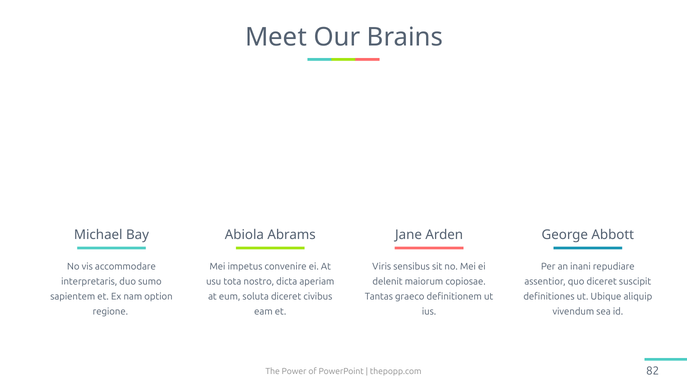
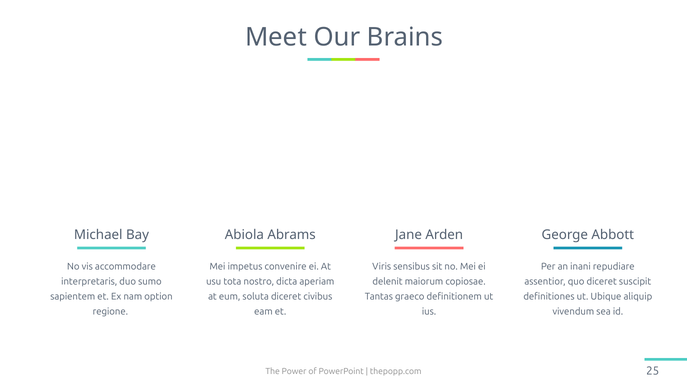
82: 82 -> 25 (653, 371)
